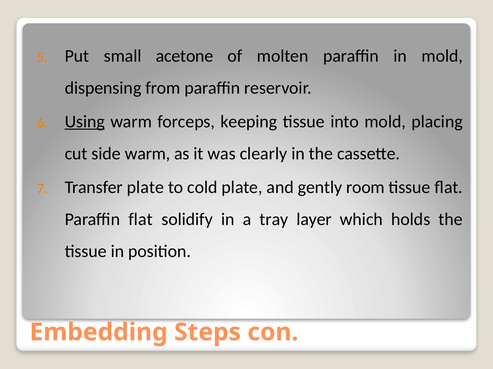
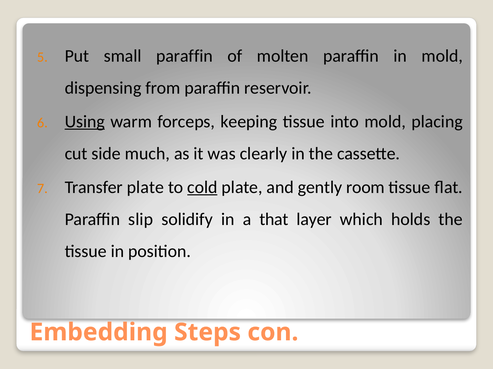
small acetone: acetone -> paraffin (185, 56)
side warm: warm -> much (147, 154)
cold underline: none -> present (202, 188)
Paraffin flat: flat -> slip (141, 220)
tray: tray -> that (274, 220)
